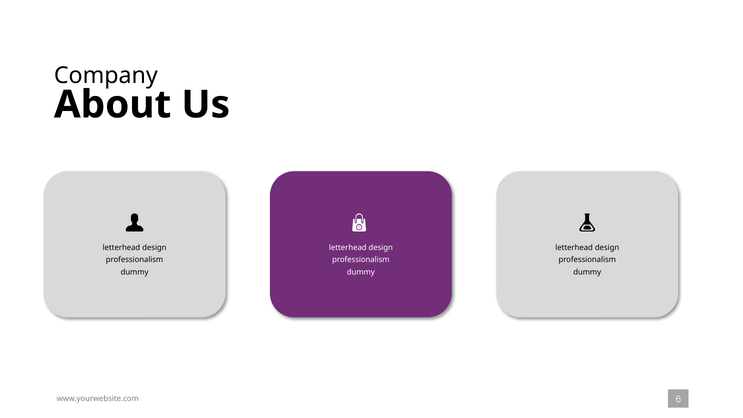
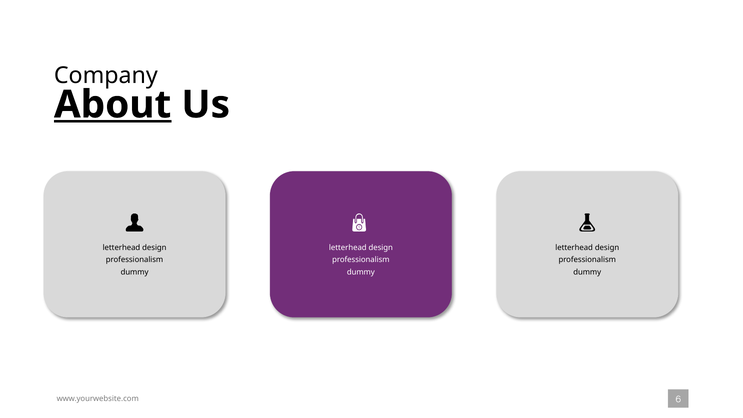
About underline: none -> present (113, 105)
